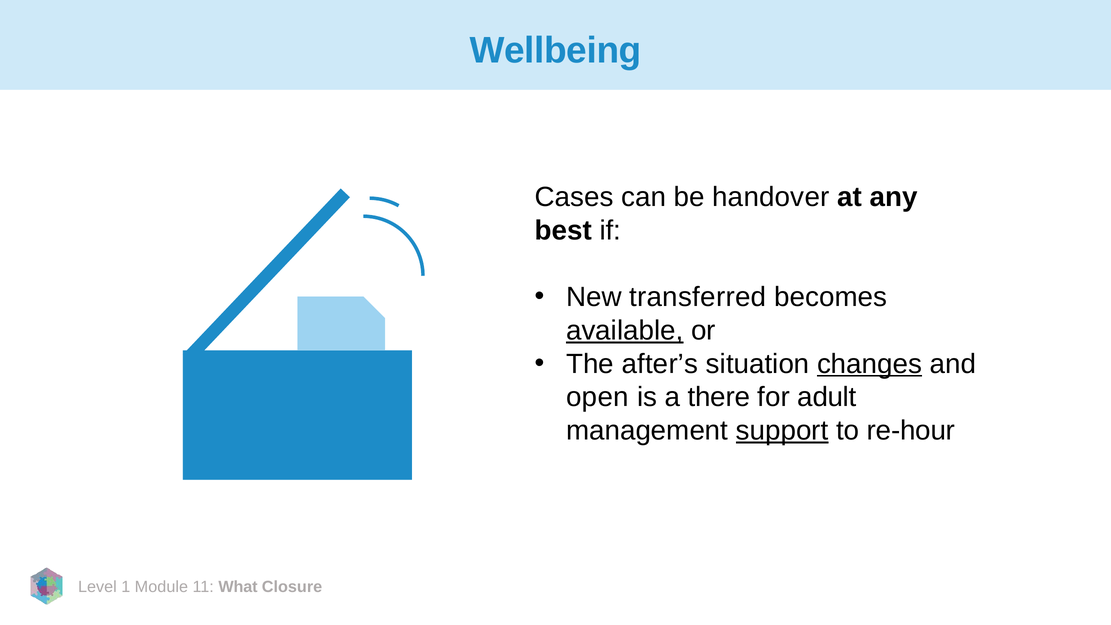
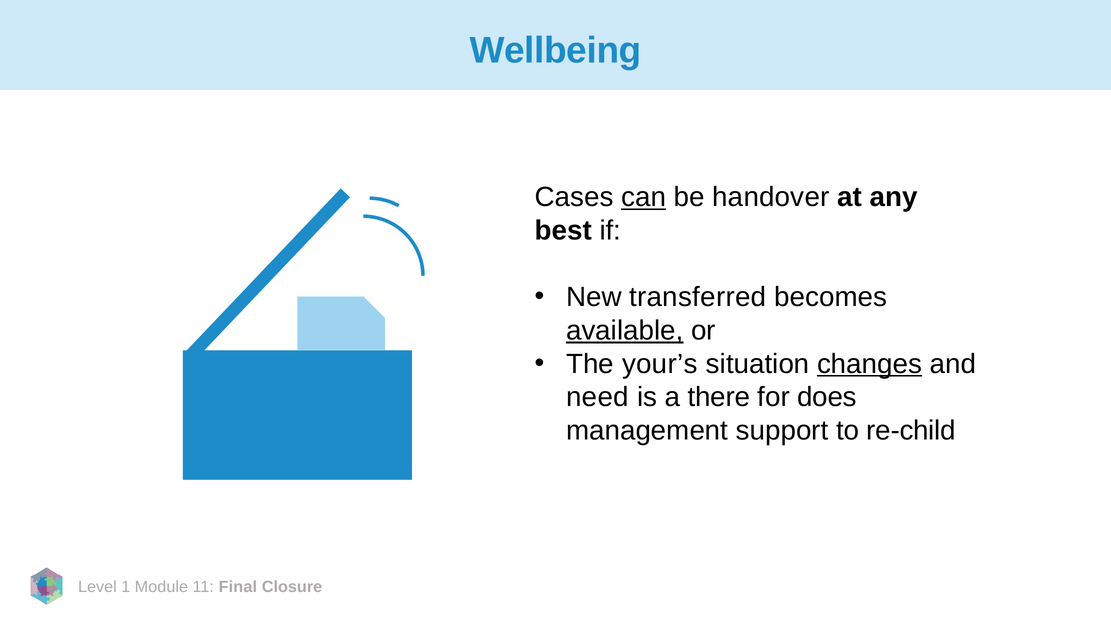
can underline: none -> present (644, 197)
after’s: after’s -> your’s (660, 364)
open: open -> need (598, 397)
adult: adult -> does (827, 397)
support underline: present -> none (782, 431)
re-hour: re-hour -> re-child (911, 431)
What: What -> Final (238, 587)
